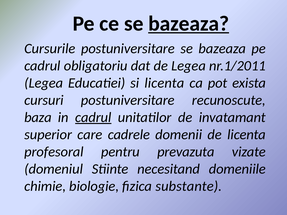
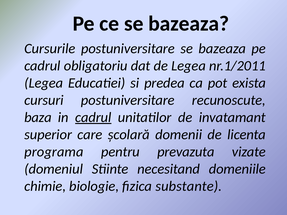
bazeaza underline: present -> none (189, 24)
si licenta: licenta -> predea (164, 83)
cadrele: cadrele -> școlară (129, 135)
profesoral: profesoral -> programa (54, 152)
